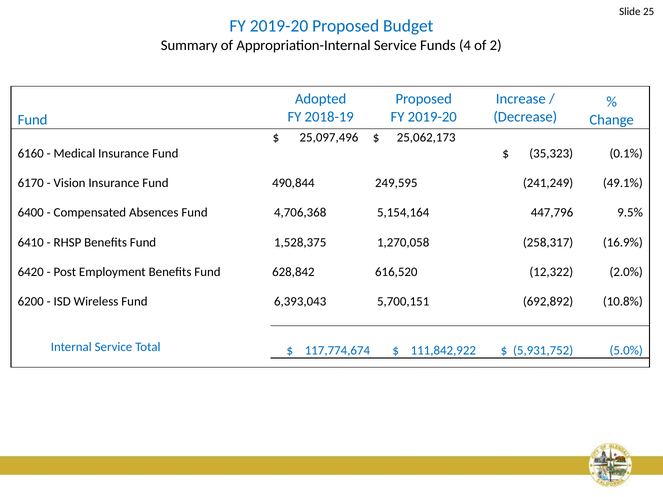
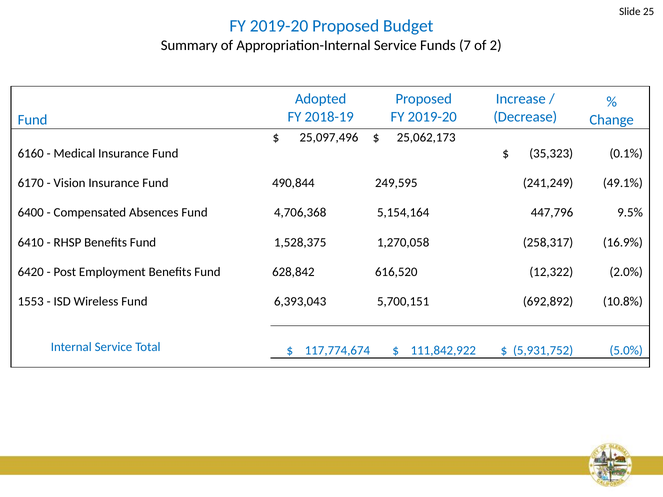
4: 4 -> 7 (465, 45)
6200: 6200 -> 1553 (31, 302)
